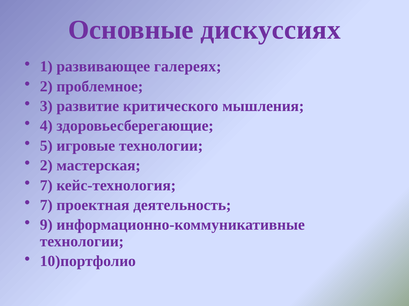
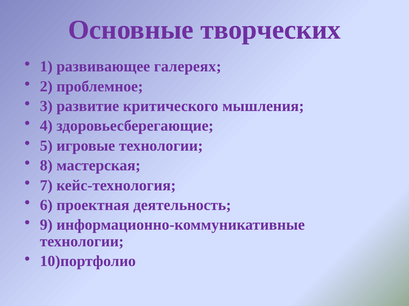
дискуссиях: дискуссиях -> творческих (271, 30)
2: 2 -> 8 (46, 166)
7: 7 -> 6 (46, 206)
